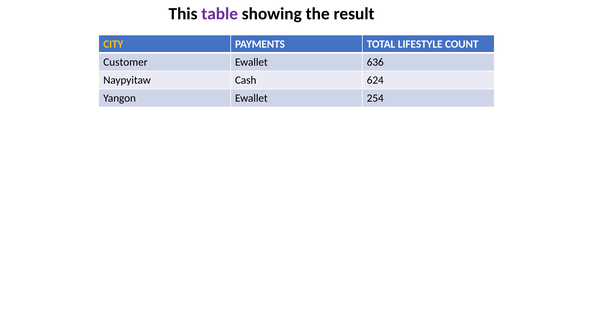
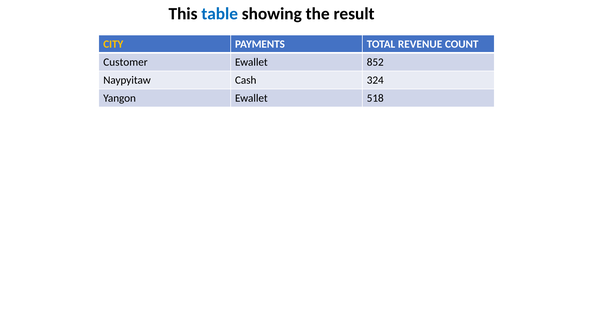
table colour: purple -> blue (220, 14)
LIFESTYLE: LIFESTYLE -> REVENUE (420, 44)
636: 636 -> 852 (375, 62)
624: 624 -> 324 (375, 80)
254: 254 -> 518 (375, 98)
